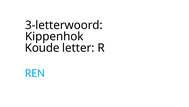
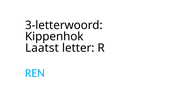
Koude: Koude -> Laatst (42, 48)
